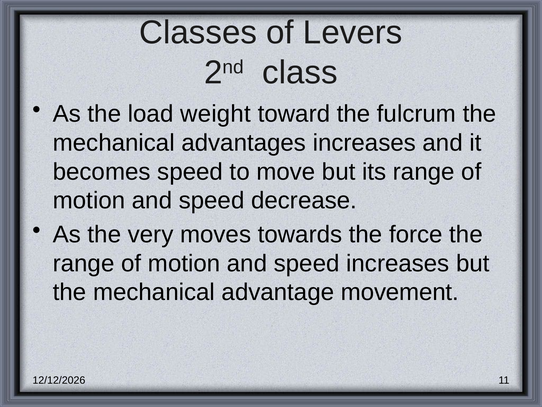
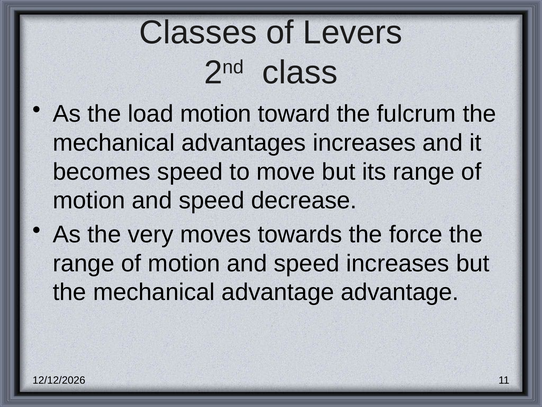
load weight: weight -> motion (216, 114)
advantage movement: movement -> advantage (400, 292)
